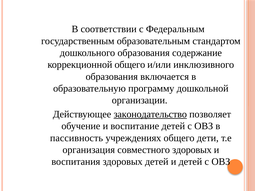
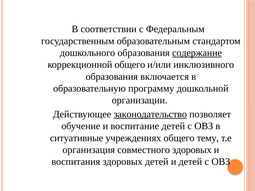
содержание underline: none -> present (197, 53)
пассивность: пассивность -> ситуативные (77, 138)
дети: дети -> тему (208, 138)
